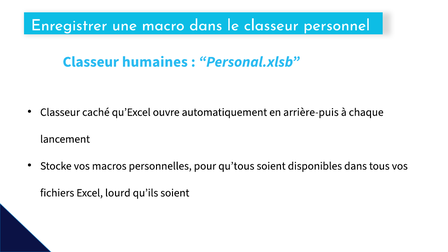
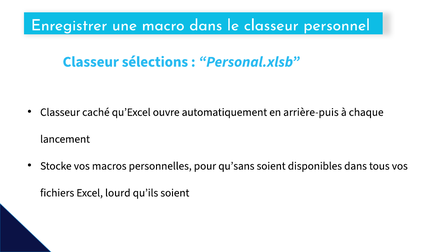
humaines: humaines -> sélections (155, 62)
qu’tous: qu’tous -> qu’sans (236, 166)
